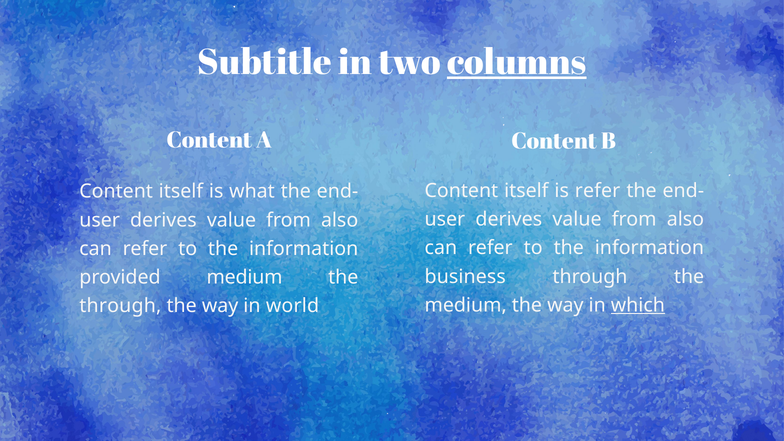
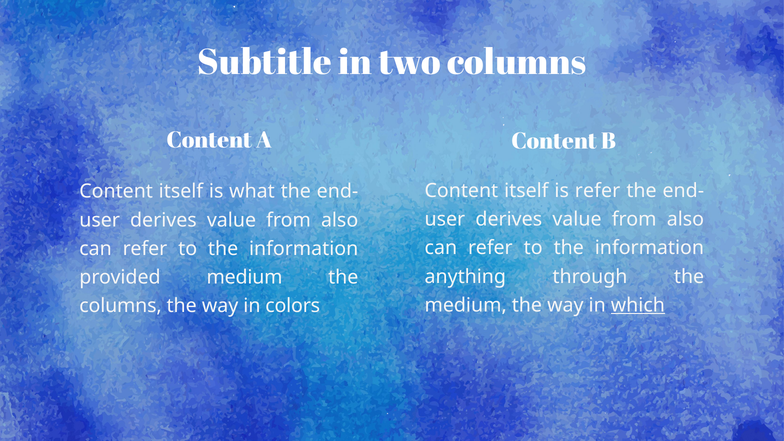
columns underline: present -> none (517, 62)
business: business -> anything (465, 277)
through: through -> columns (120, 306)
world: world -> colors (293, 306)
